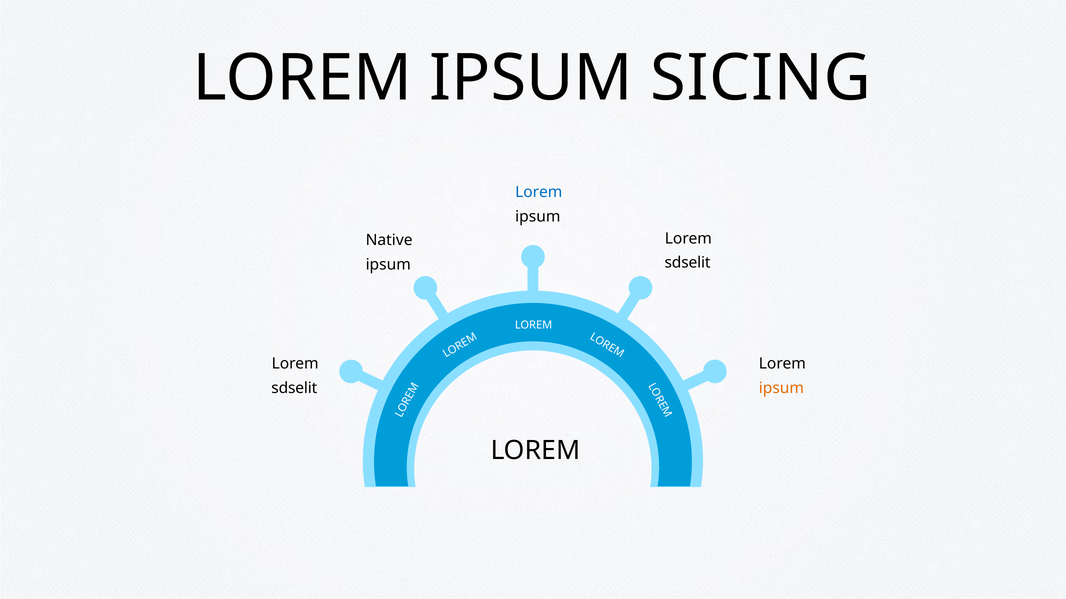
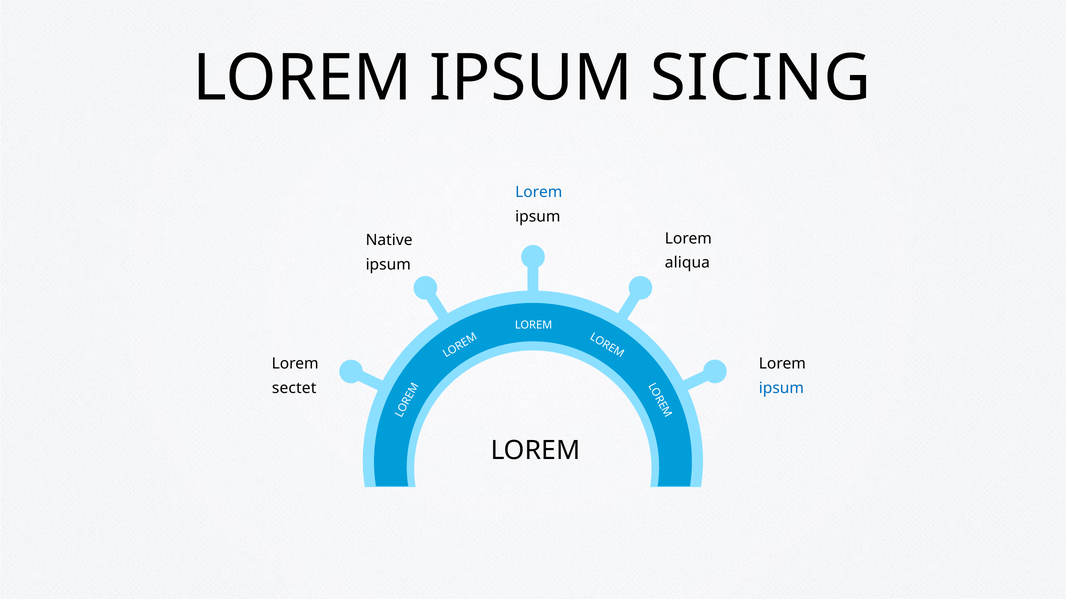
sdselit: sdselit -> aliqua (687, 263)
sdselit: sdselit -> sectet (294, 388)
ipsum colour: orange -> blue (781, 388)
